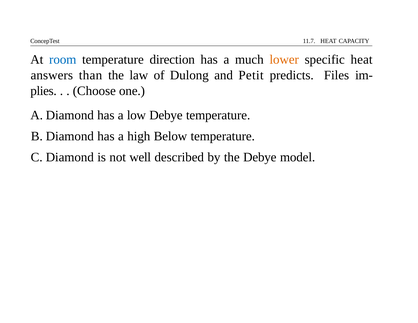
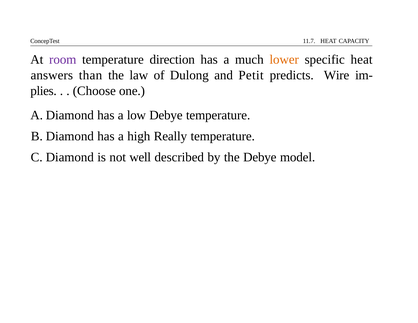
room colour: blue -> purple (63, 59)
Files: Files -> Wire (337, 75)
Below: Below -> Really (170, 136)
